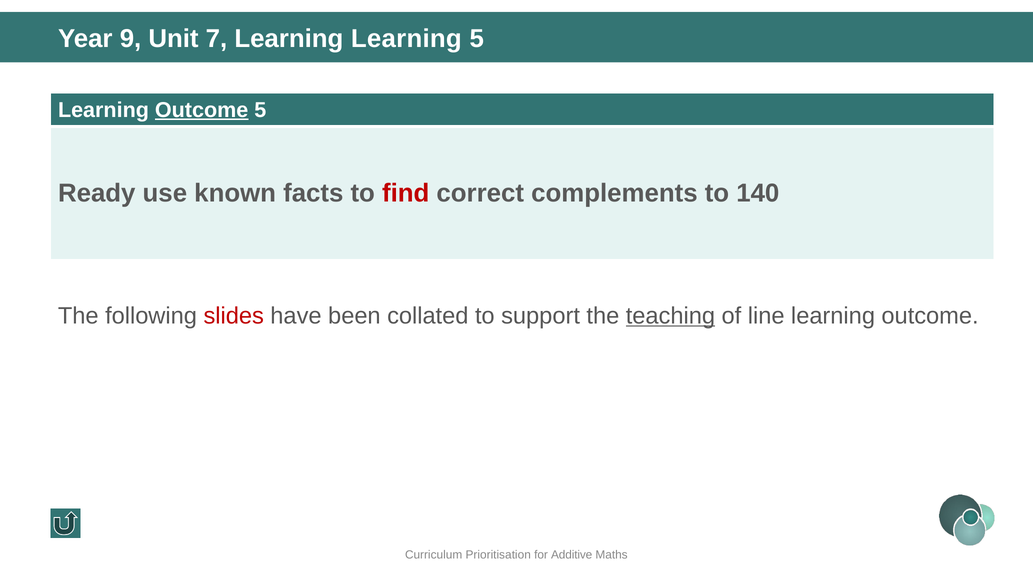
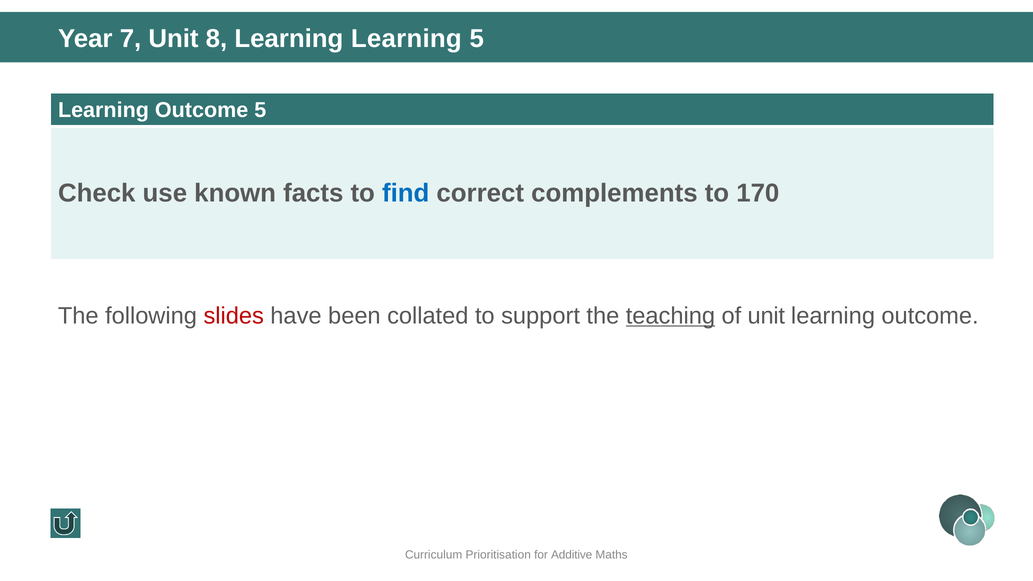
9: 9 -> 7 (131, 39)
7: 7 -> 8 (216, 39)
Outcome underline: present -> none (202, 110)
Ready: Ready -> Check (97, 193)
find colour: red -> blue (406, 193)
140: 140 -> 170 (758, 193)
of line: line -> unit (766, 316)
